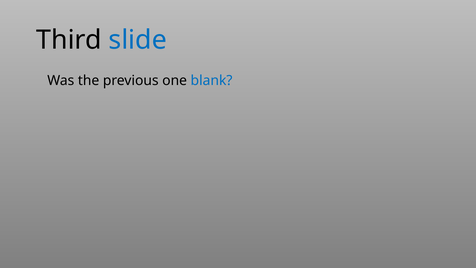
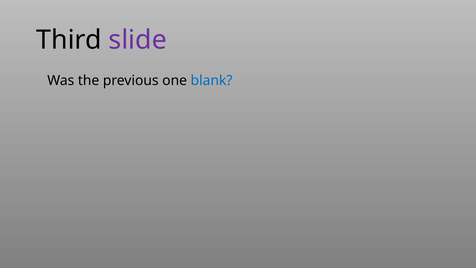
slide colour: blue -> purple (138, 40)
